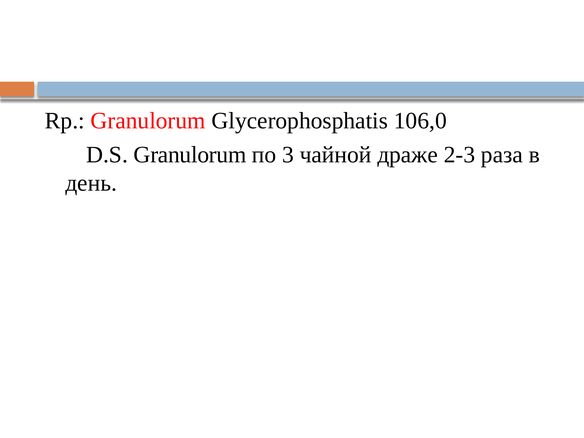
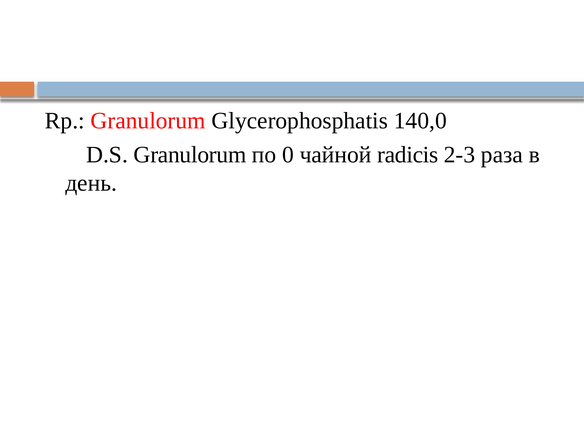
106,0: 106,0 -> 140,0 (420, 121)
3: 3 -> 0 (288, 155)
драже: драже -> radicis (408, 155)
